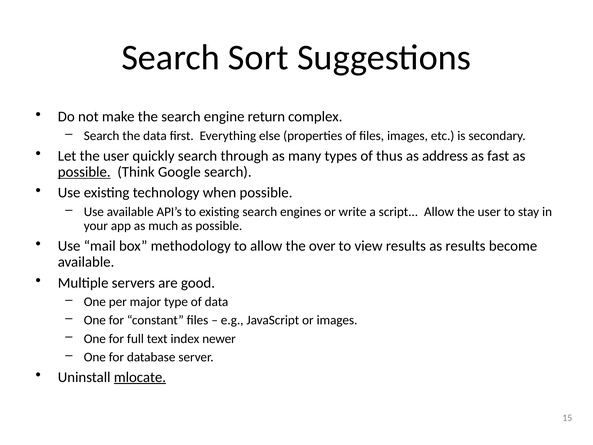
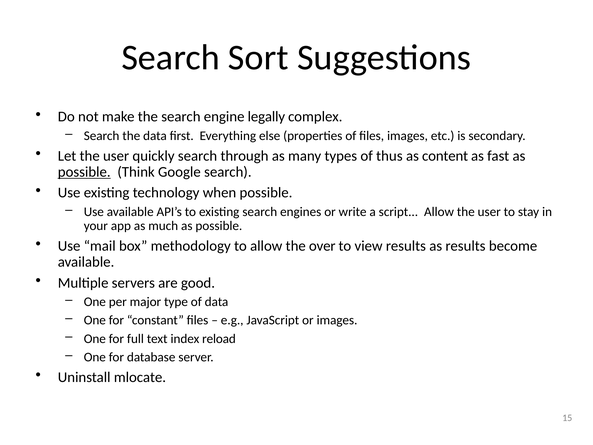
return: return -> legally (266, 117)
address: address -> content (445, 156)
newer: newer -> reload (219, 338)
mlocate underline: present -> none (140, 377)
